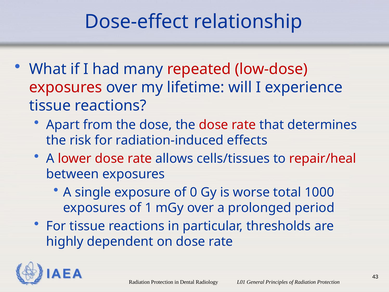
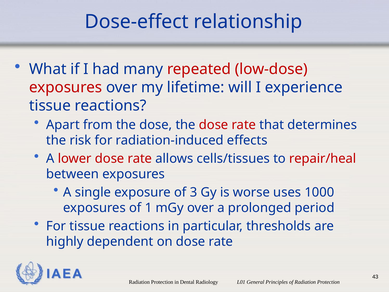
0: 0 -> 3 (194, 192)
total: total -> uses (287, 192)
